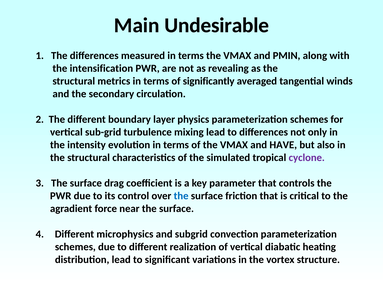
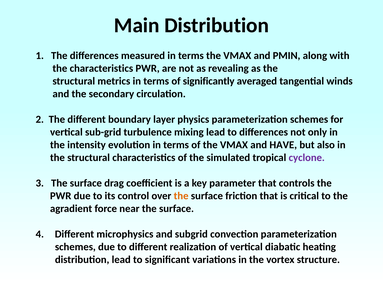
Main Undesirable: Undesirable -> Distribution (217, 25)
the intensification: intensification -> characteristics (101, 68)
the colour: blue -> orange (181, 196)
